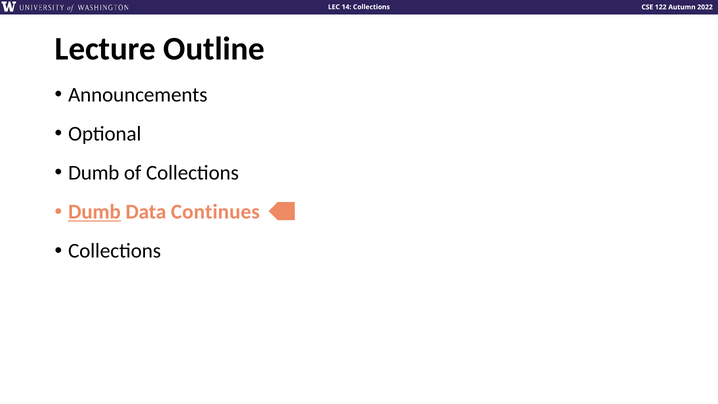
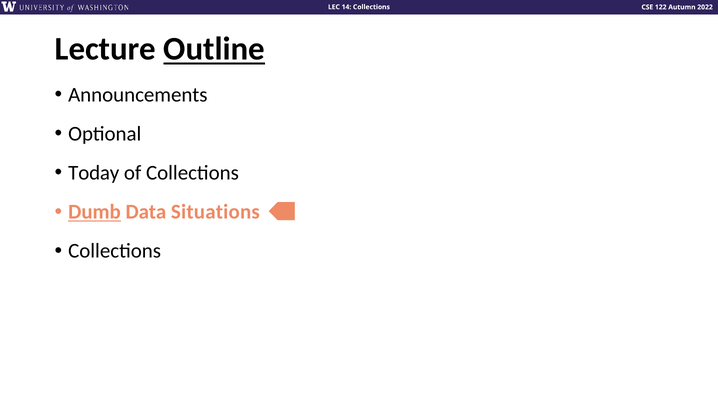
Outline underline: none -> present (214, 49)
Dumb: Dumb -> Today (94, 173)
Continues: Continues -> Situations (215, 212)
